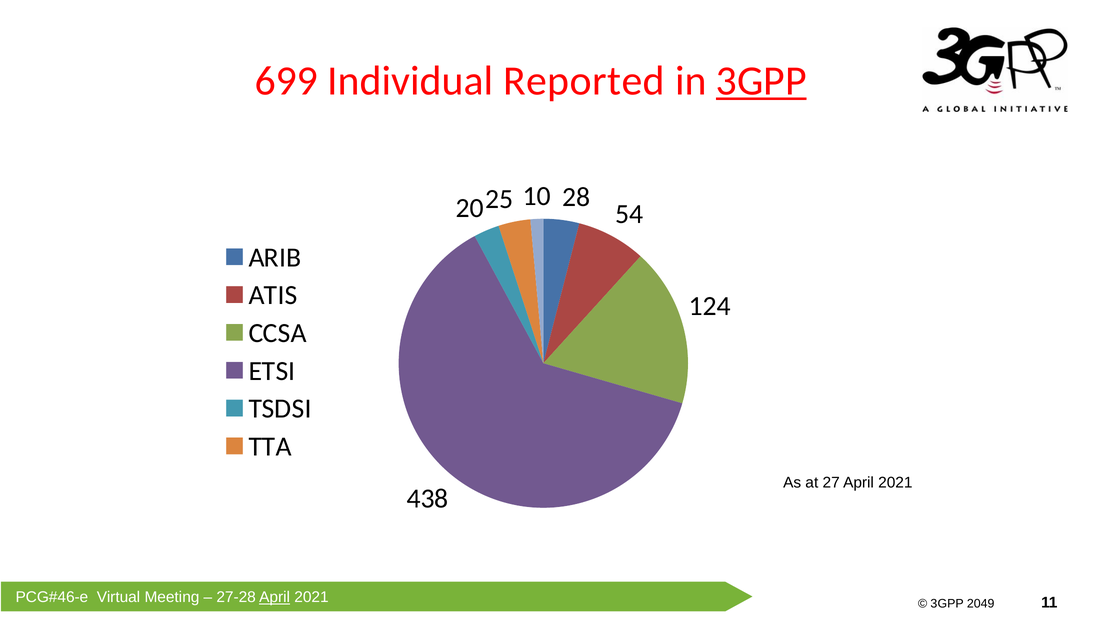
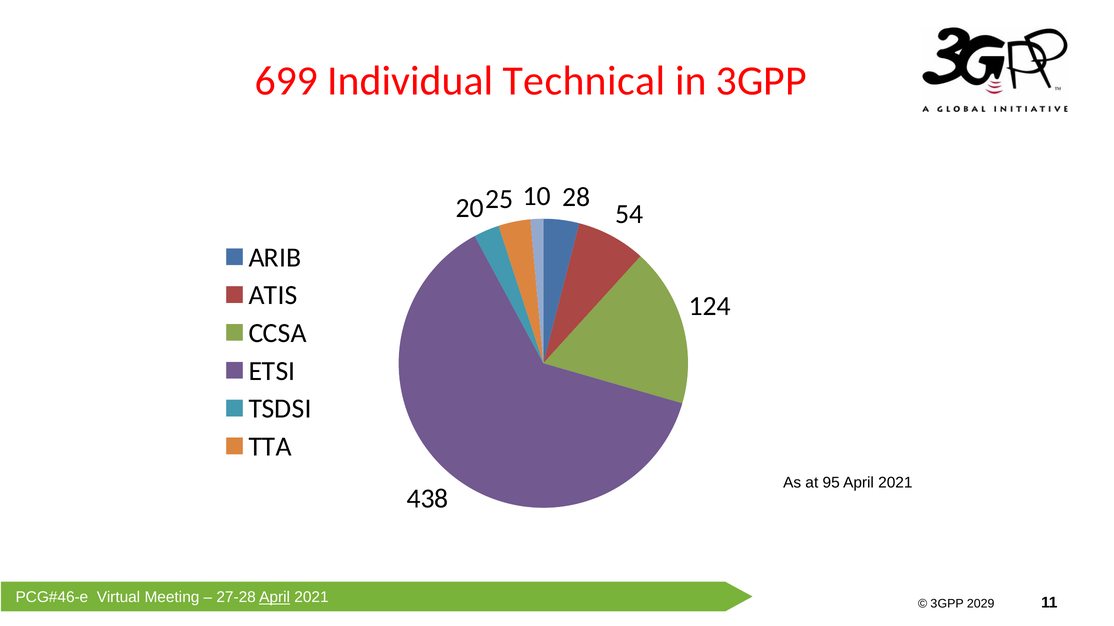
Reported: Reported -> Technical (584, 81)
3GPP underline: present -> none (761, 81)
27: 27 -> 95 (831, 483)
2049: 2049 -> 2029 (981, 604)
